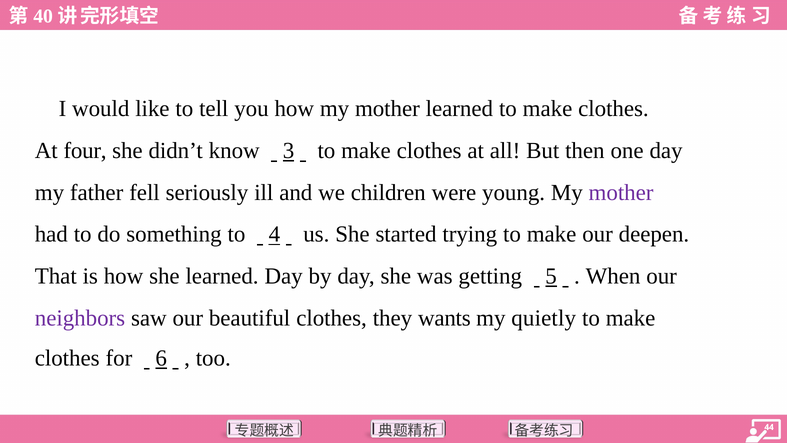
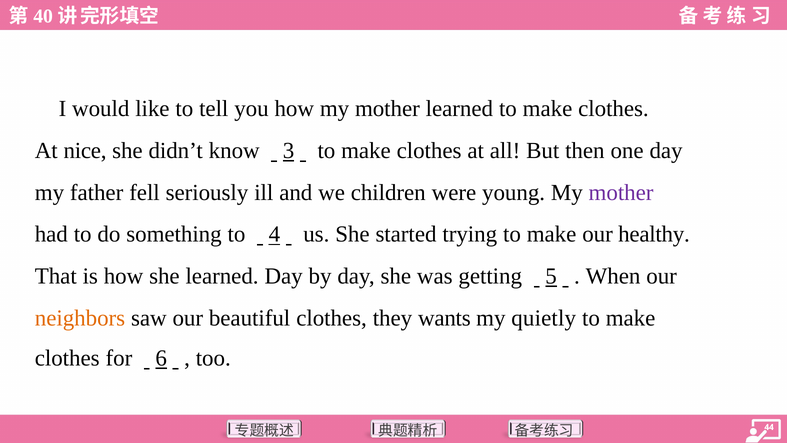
four: four -> nice (85, 151)
deepen: deepen -> healthy (654, 234)
neighbors colour: purple -> orange (80, 318)
